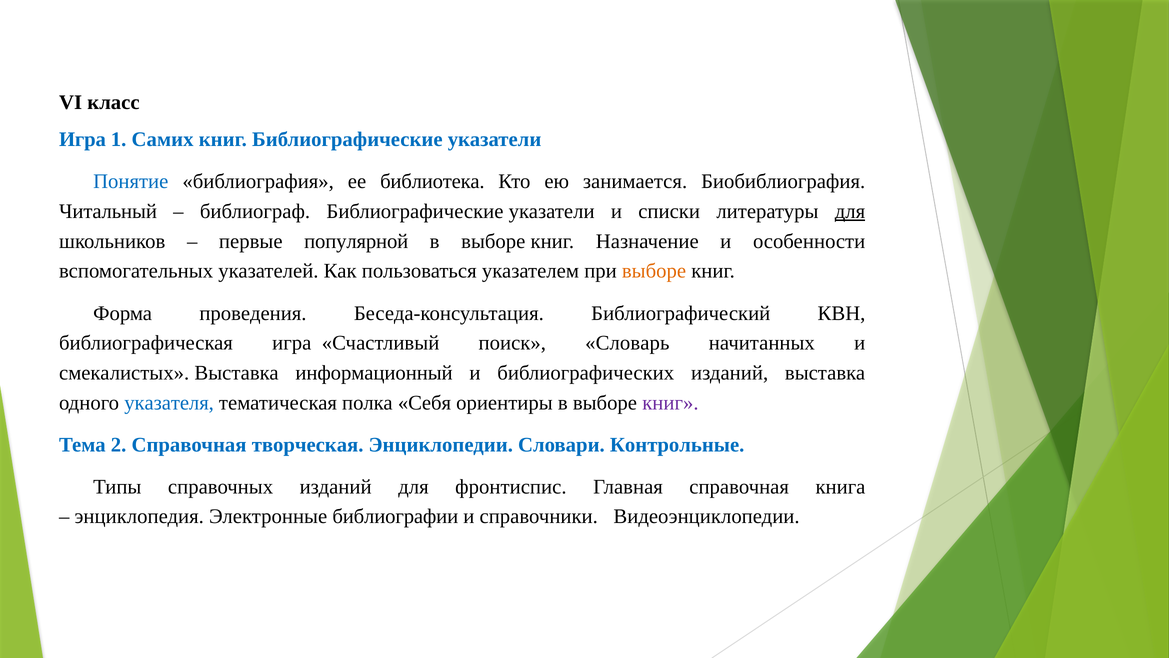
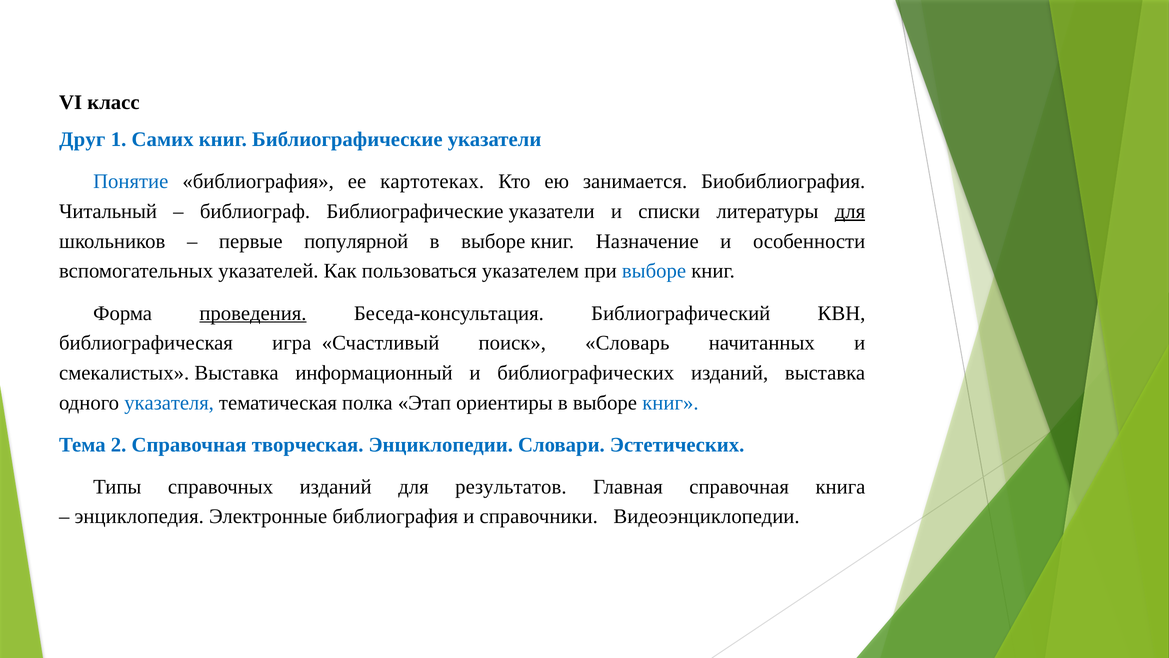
Игра: Игра -> Друг (82, 139)
библиотека: библиотека -> картотеках (432, 181)
выборе colour: orange -> blue (654, 271)
проведения underline: none -> present (253, 313)
Себя: Себя -> Этап (424, 402)
книг colour: purple -> blue (670, 402)
Контрольные: Контрольные -> Эстетических (677, 444)
фронтиспис: фронтиспис -> результатов (511, 486)
Электронные библиографии: библиографии -> библиография (395, 516)
